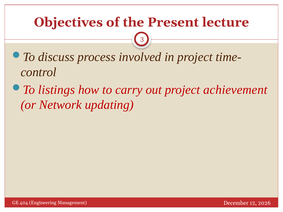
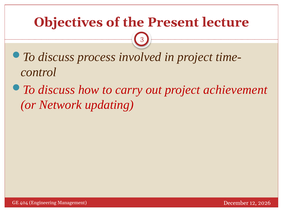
listings: listings -> discuss (57, 90)
